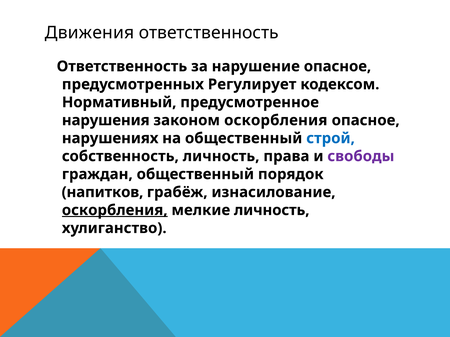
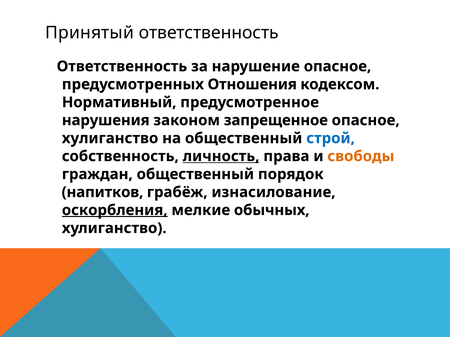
Движения: Движения -> Принятый (90, 33)
Регулирует: Регулирует -> Отношения (252, 84)
законом оскорбления: оскорбления -> запрещенное (276, 120)
нарушениях: нарушениях -> хулиганство (110, 138)
личность underline: none -> present (221, 156)
свободы colour: purple -> orange (361, 156)
мелкие личность: личность -> обычных (272, 210)
